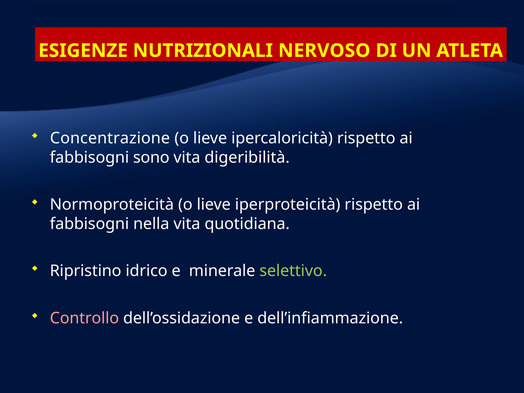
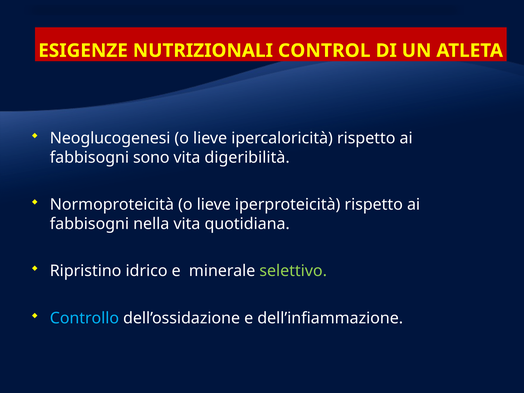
NERVOSO: NERVOSO -> CONTROL (324, 51)
Concentrazione: Concentrazione -> Neoglucogenesi (110, 138)
Controllo colour: pink -> light blue (84, 318)
